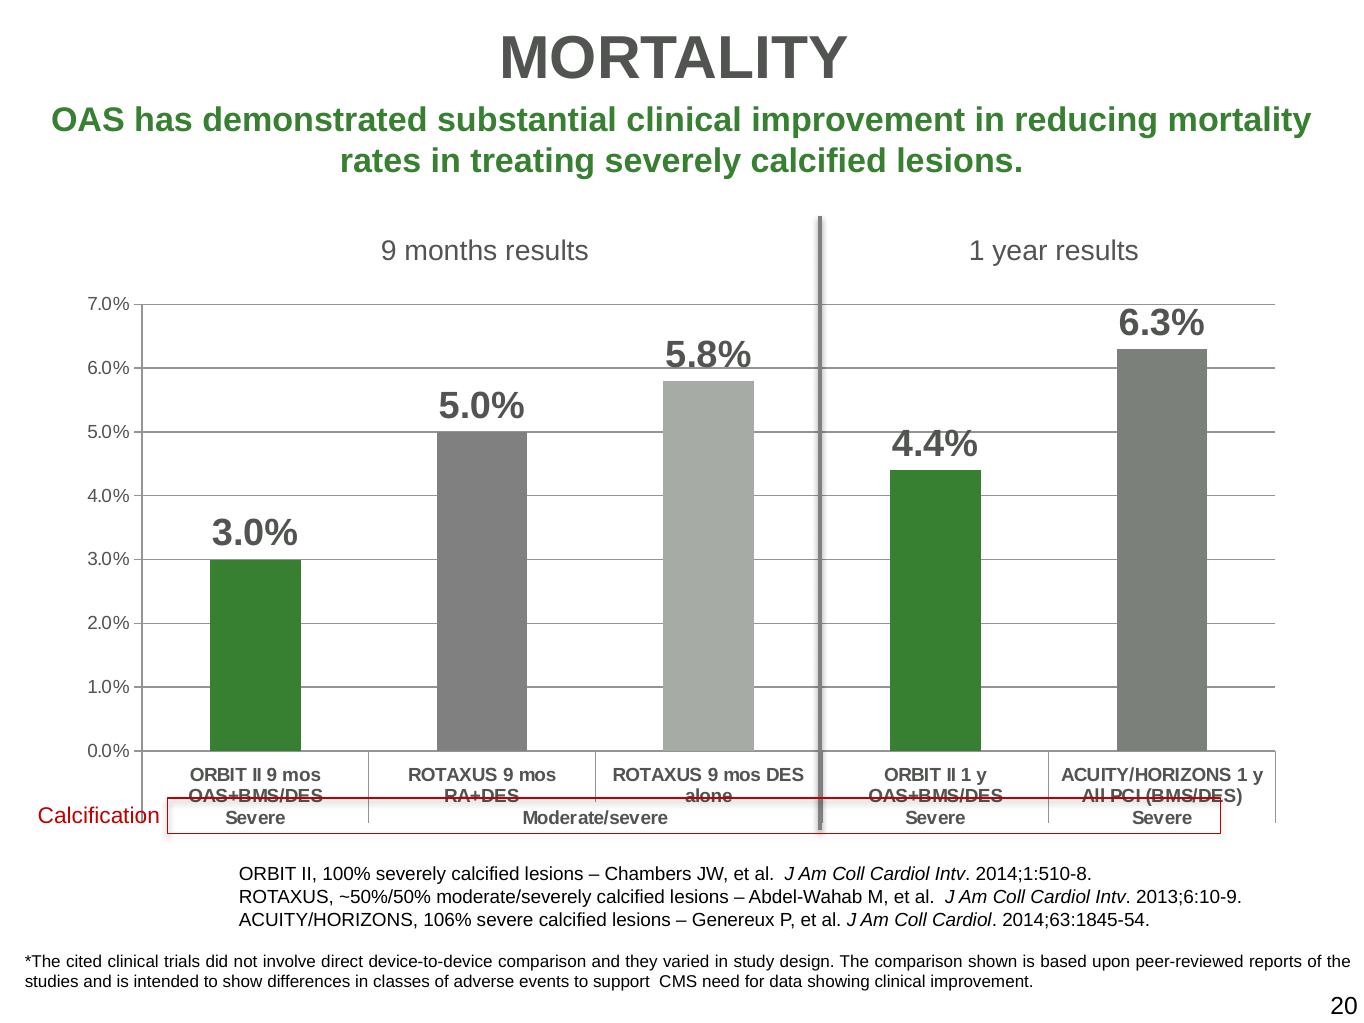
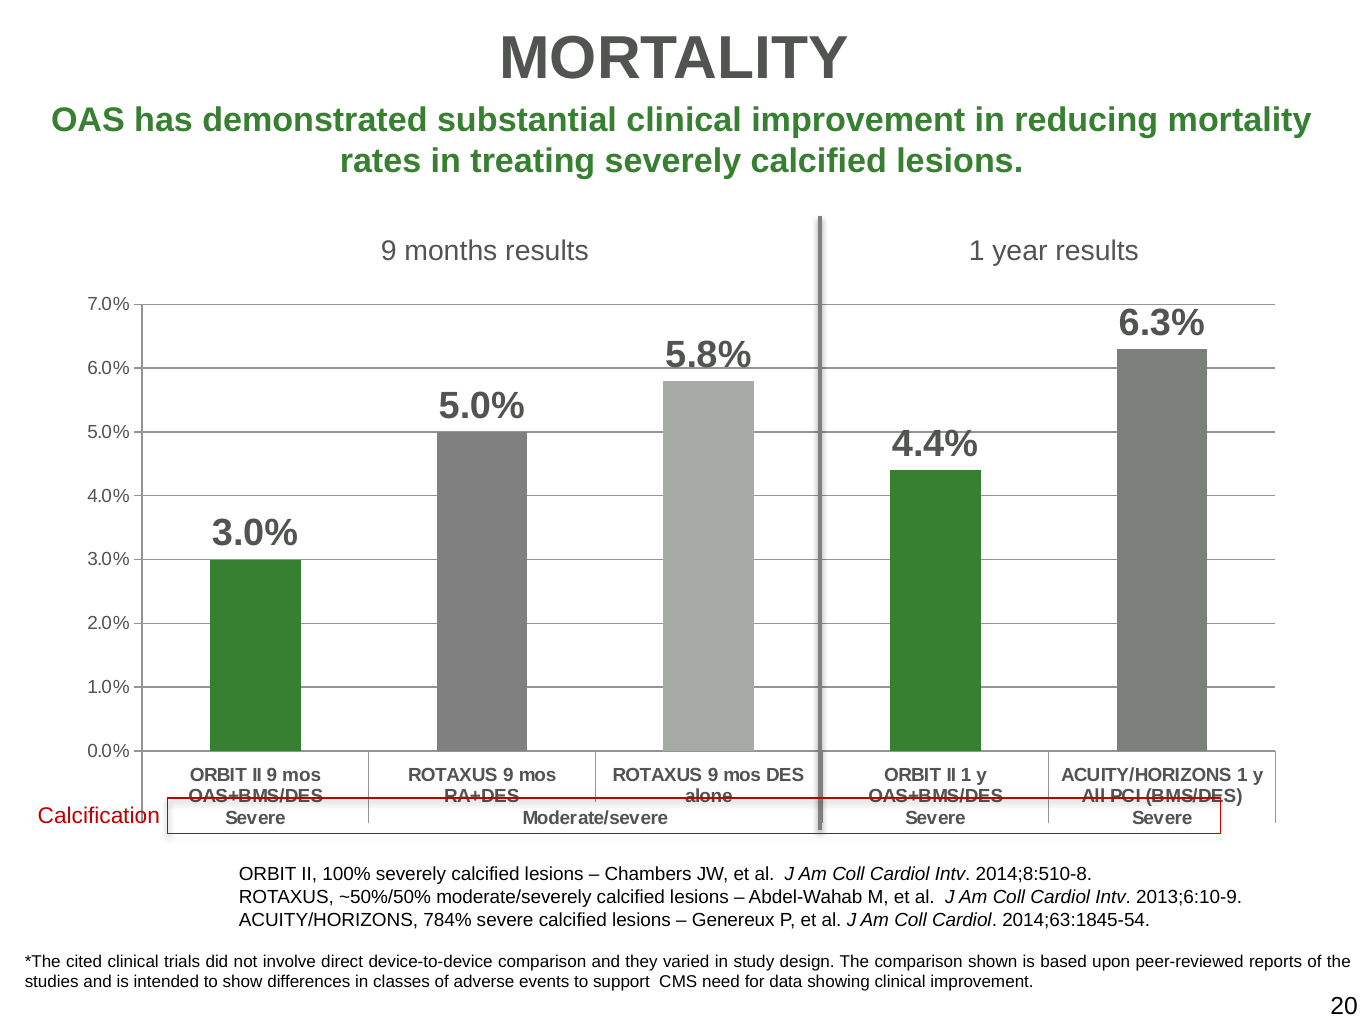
2014;1:510-8: 2014;1:510-8 -> 2014;8:510-8 (1034, 874)
106%: 106% -> 784% (448, 920)
